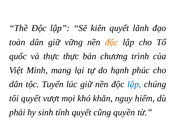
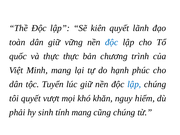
độc colour: orange -> blue (112, 42)
tính quyết: quyết -> mang (82, 112)
cũng quyền: quyền -> chúng (124, 112)
